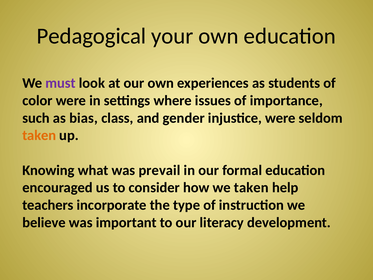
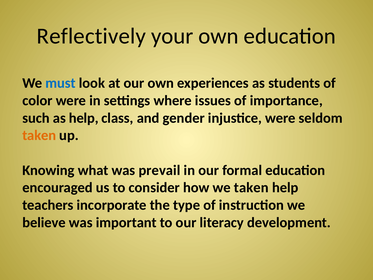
Pedagogical: Pedagogical -> Reflectively (91, 36)
must colour: purple -> blue (61, 83)
as bias: bias -> help (84, 118)
